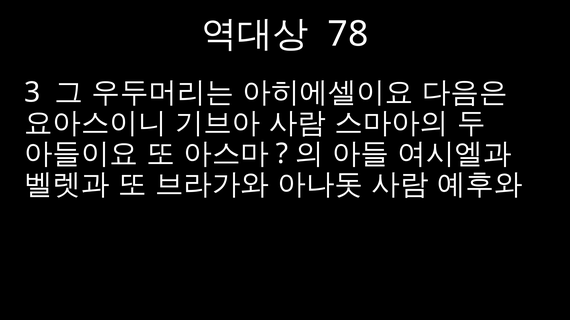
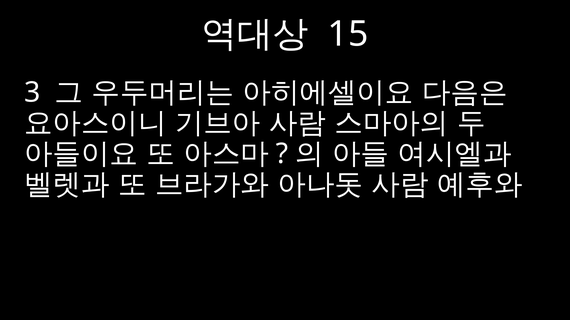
78: 78 -> 15 (348, 34)
